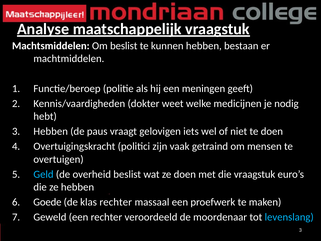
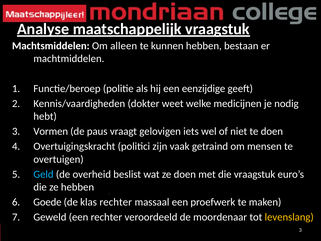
Om beslist: beslist -> alleen (124, 46)
meningen: meningen -> eenzijdige (204, 89)
3 Hebben: Hebben -> Vormen (51, 131)
levenslang colour: light blue -> yellow (289, 217)
